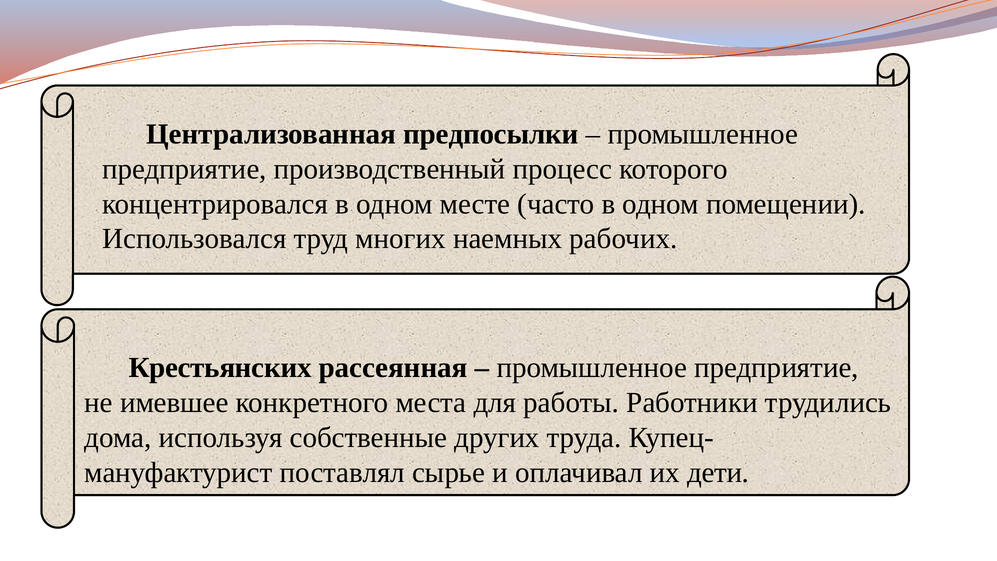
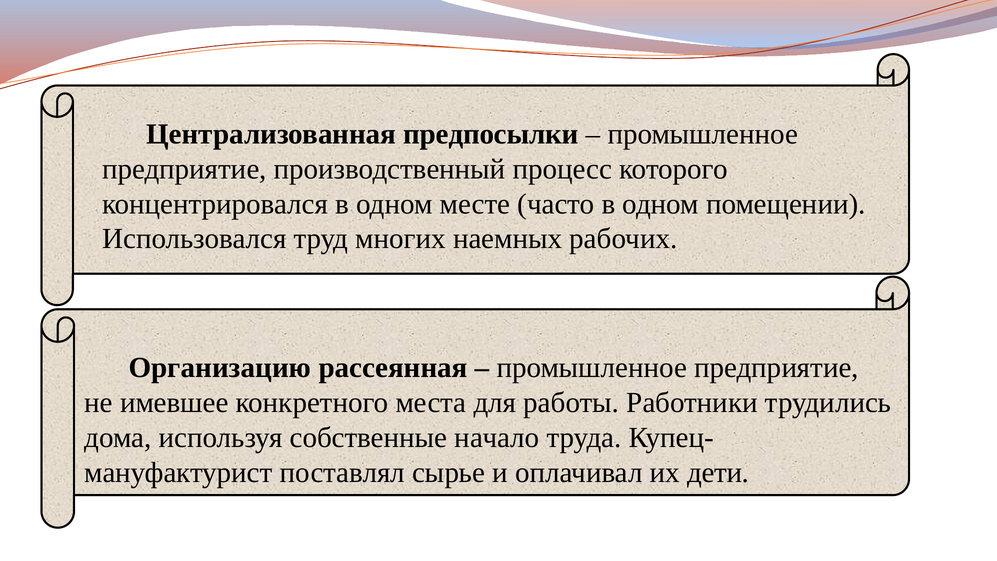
Крестьянских: Крестьянских -> Организацию (220, 368)
других: других -> начало (497, 437)
